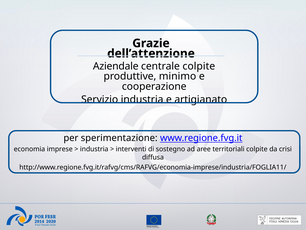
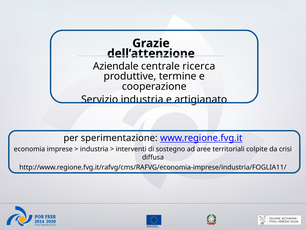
centrale colpite: colpite -> ricerca (199, 66)
minimo: minimo -> termine (178, 76)
